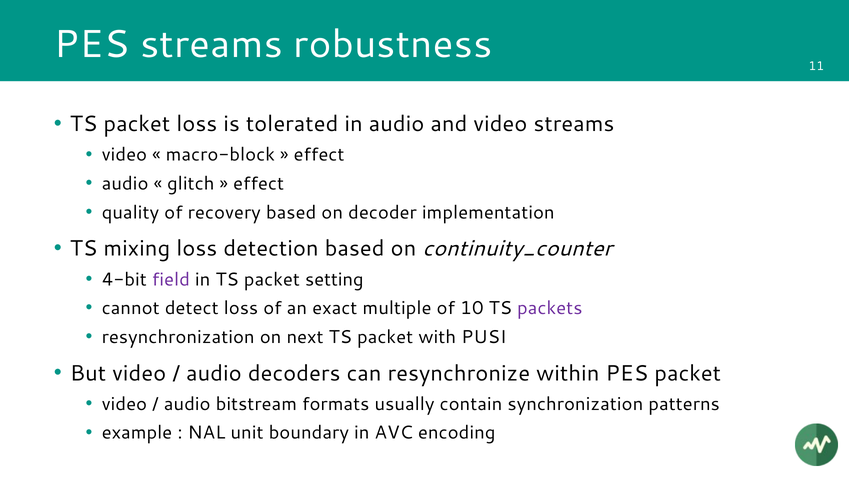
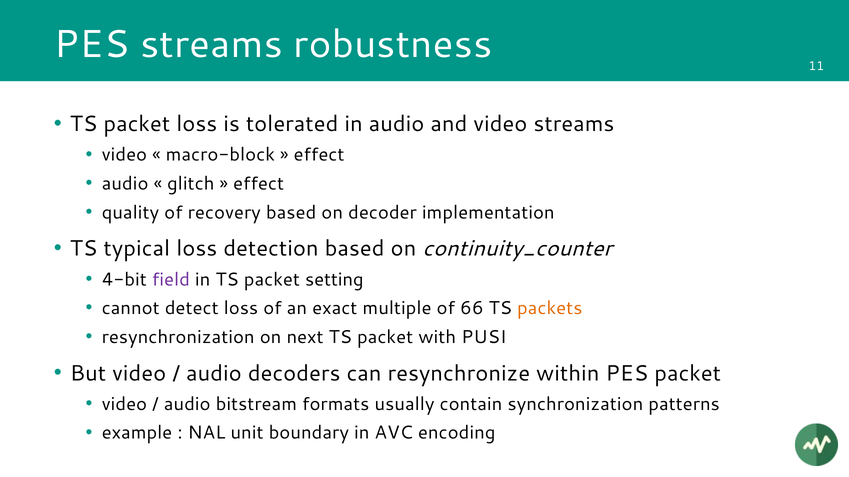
mixing: mixing -> typical (137, 249)
10: 10 -> 66 (472, 309)
packets colour: purple -> orange (550, 309)
